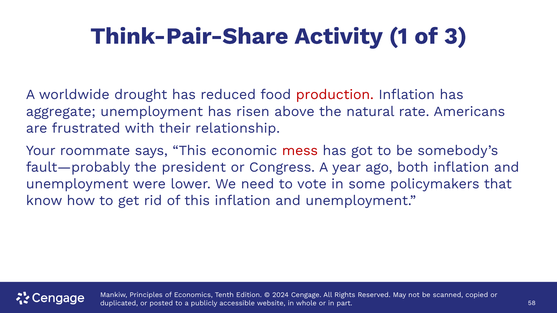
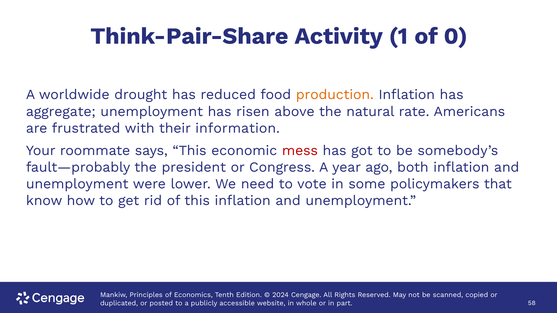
3: 3 -> 0 (456, 36)
production colour: red -> orange (335, 95)
relationship: relationship -> information (238, 128)
